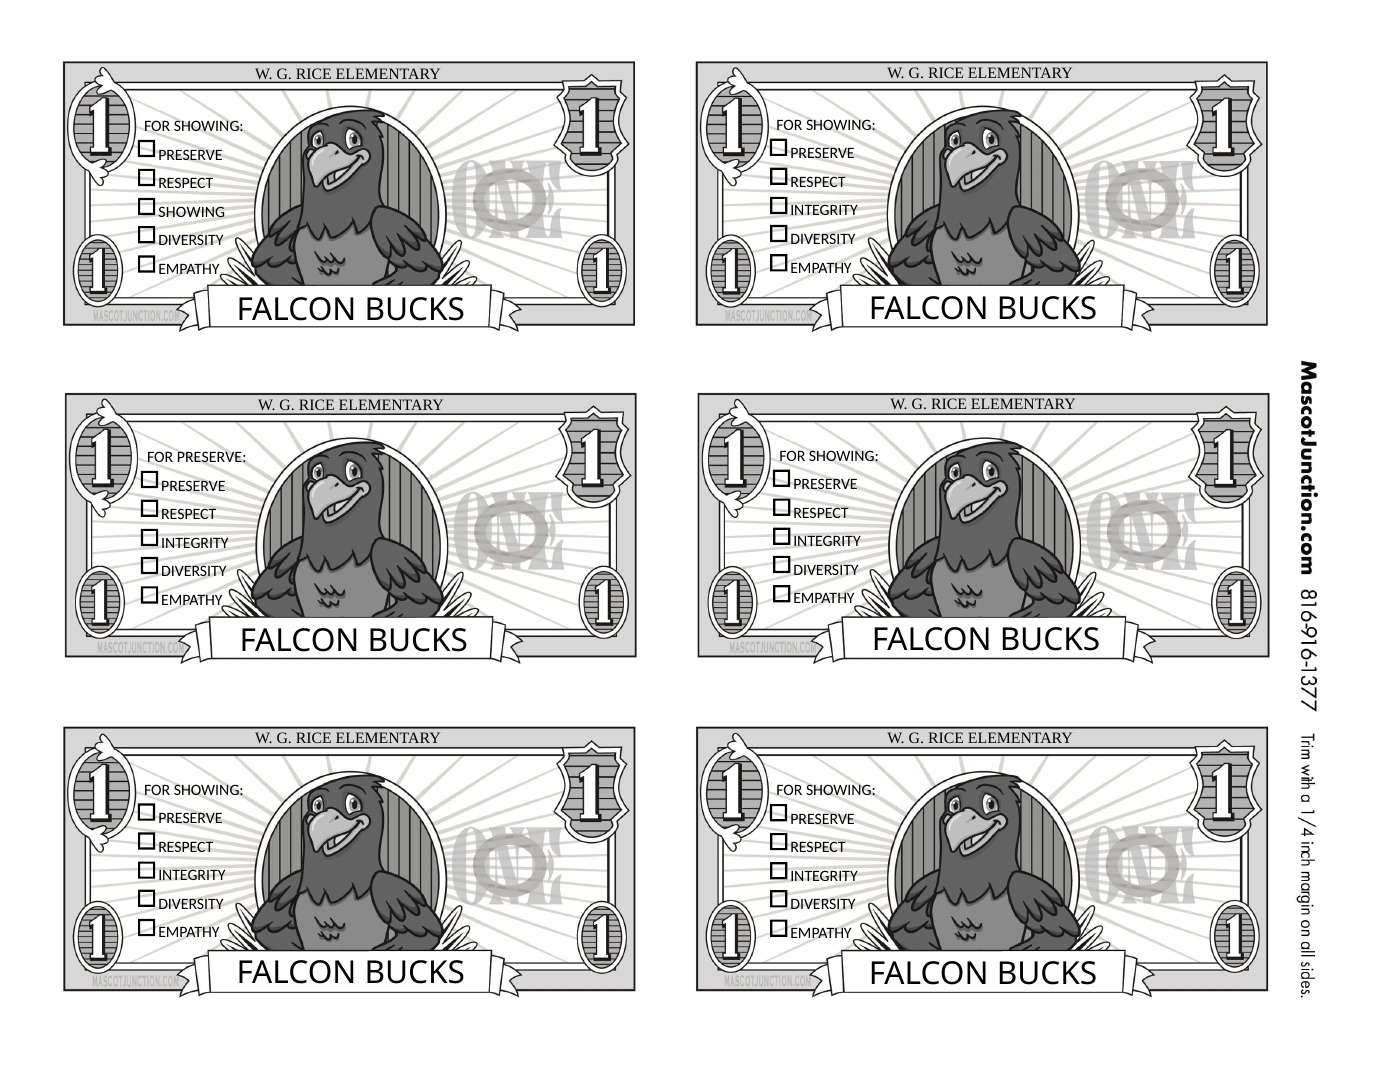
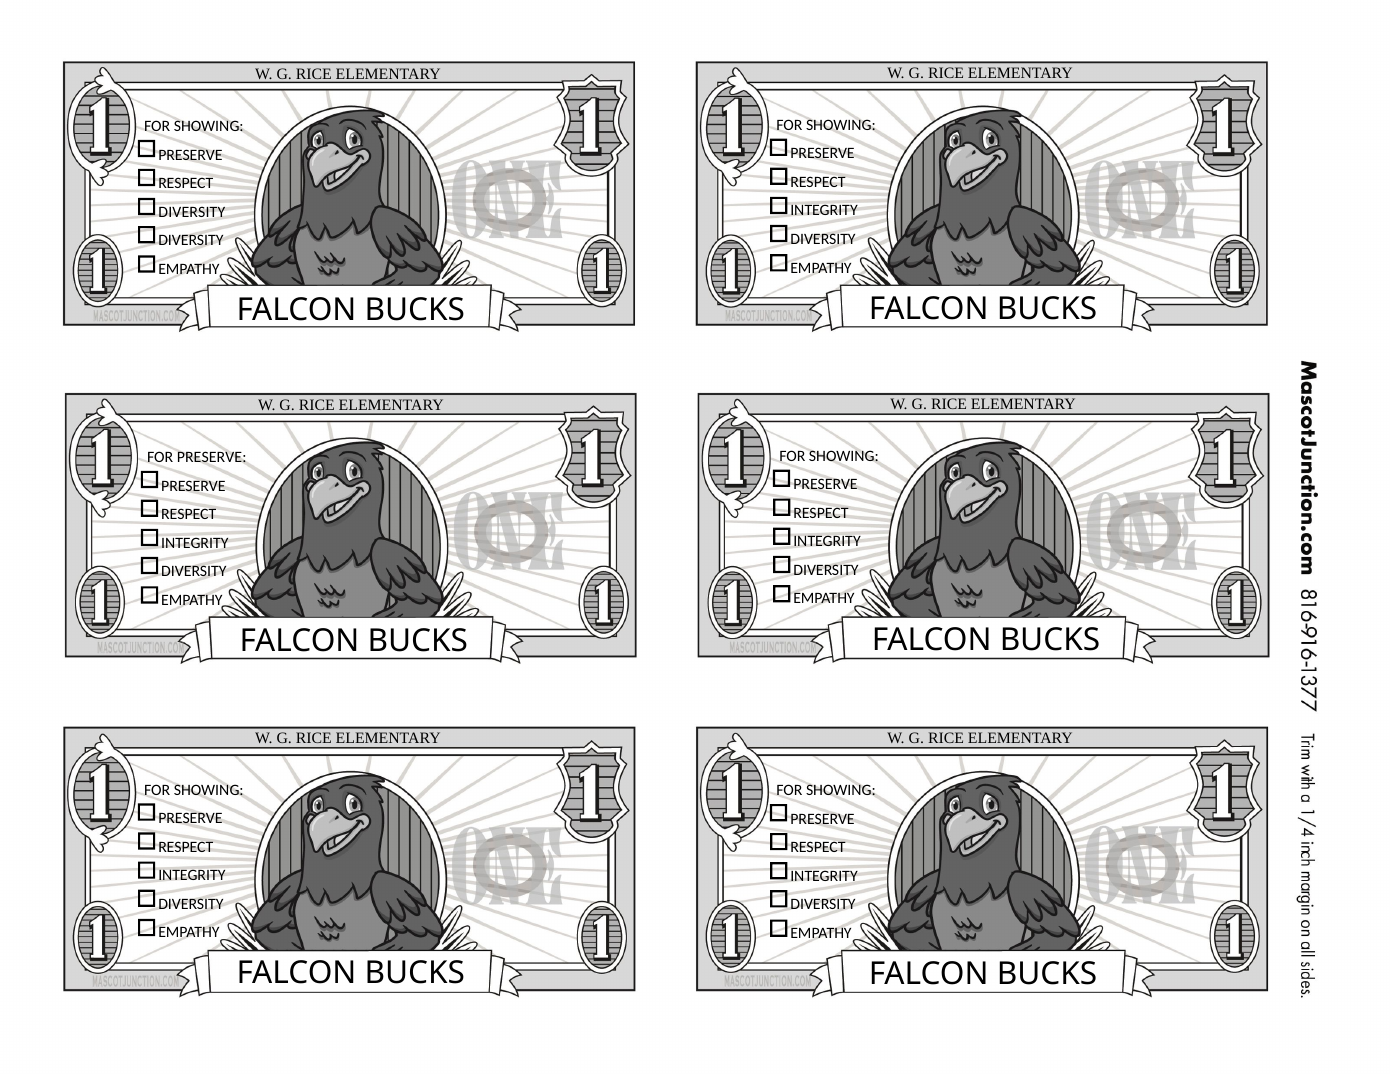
SHOWING: SHOWING -> DIVERSITY (192, 212)
